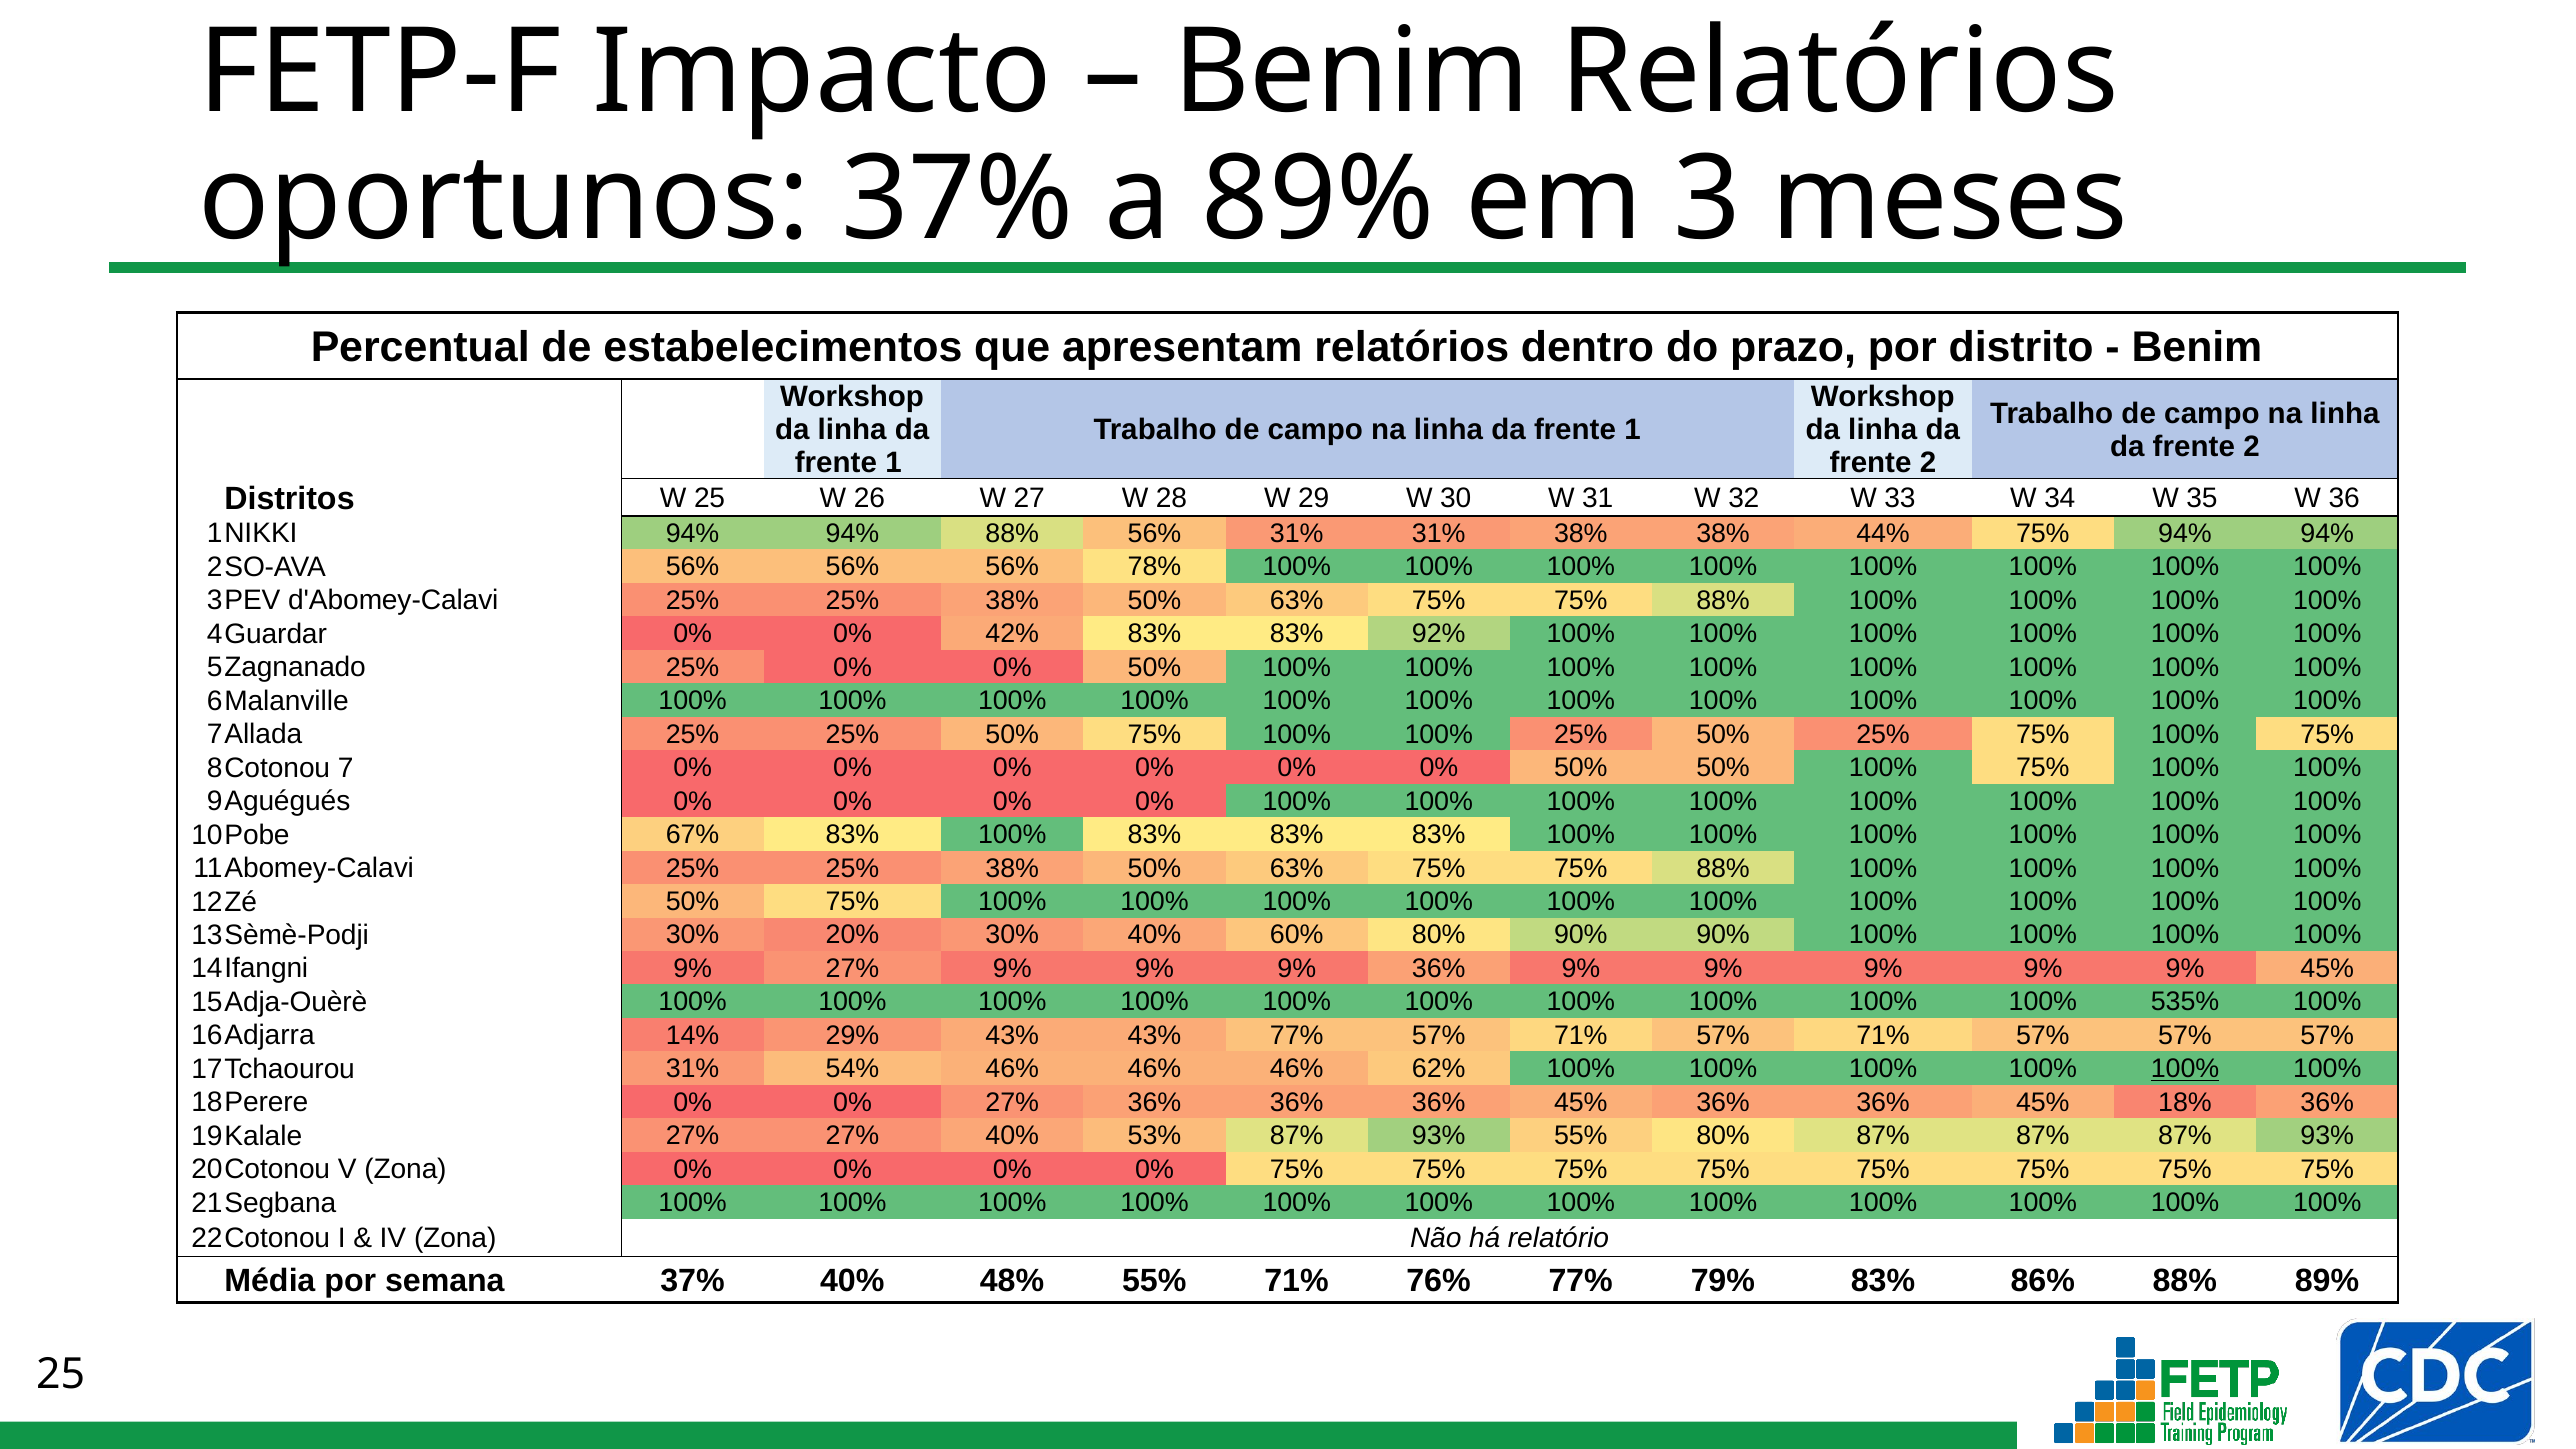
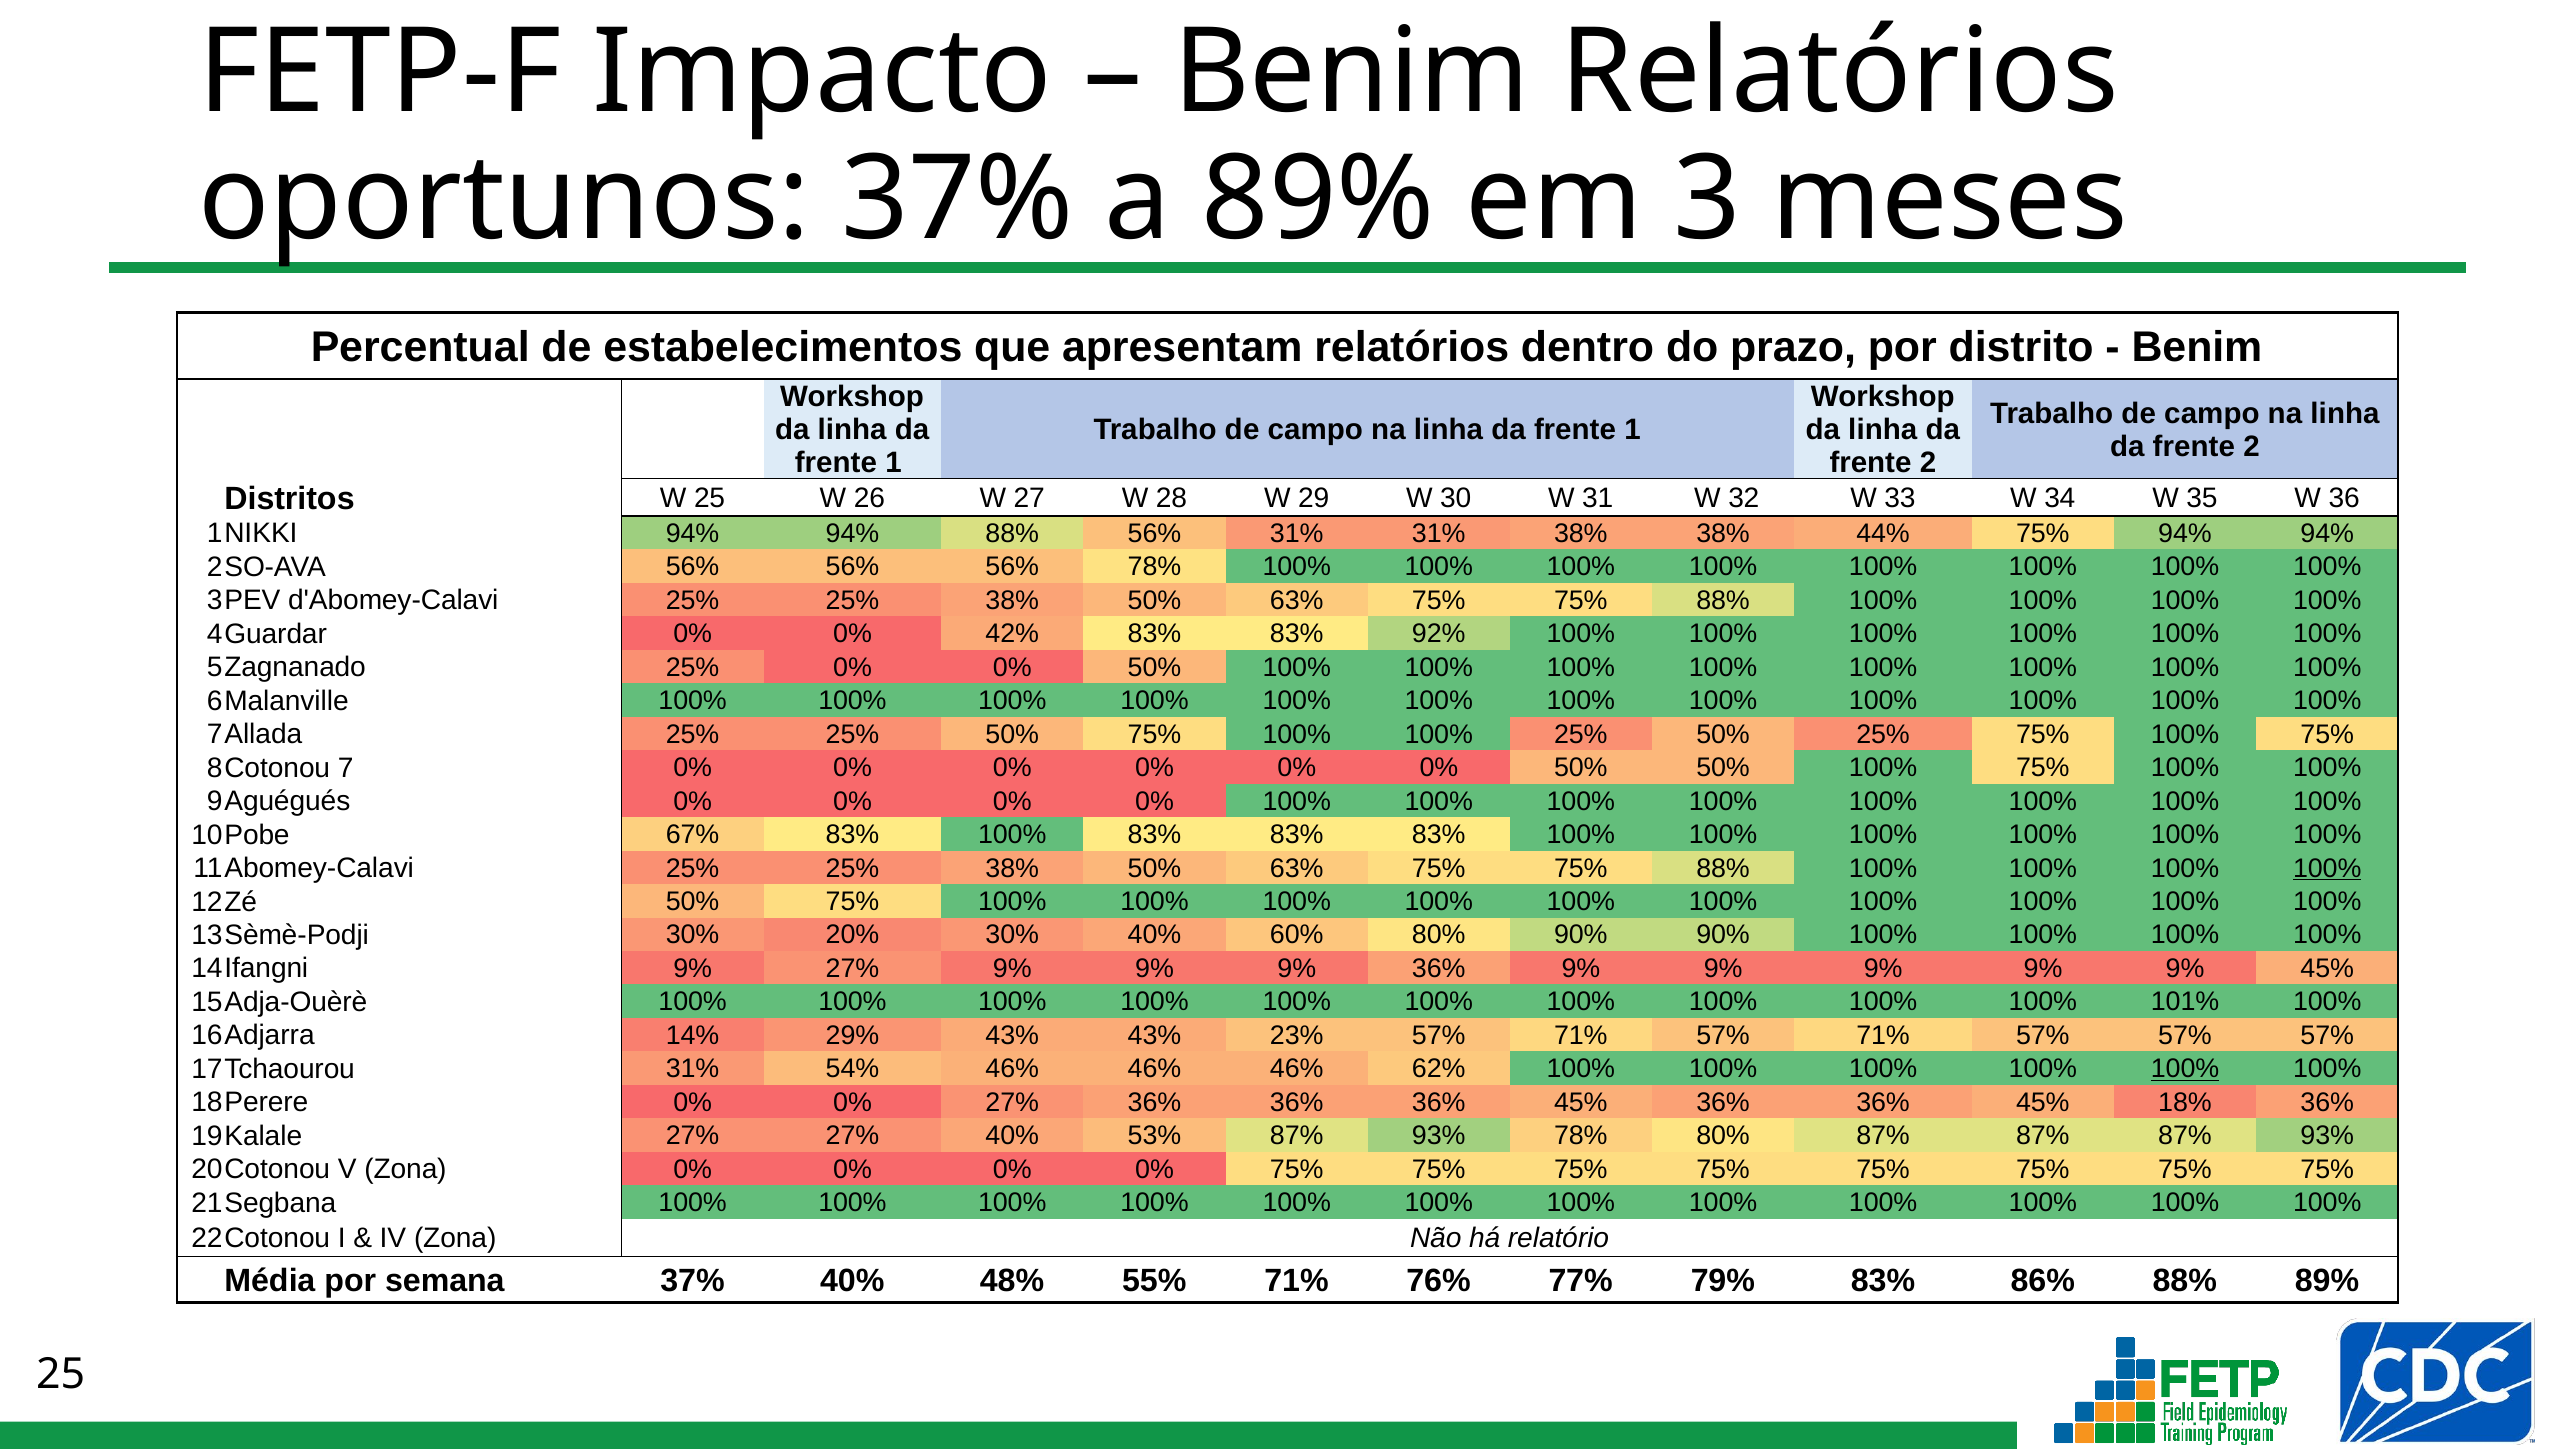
100% underline: none -> present (2327, 868)
535%: 535% -> 101% (2185, 1002)
43% 77%: 77% -> 23% (1297, 1035)
93% 55%: 55% -> 78% (1581, 1136)
